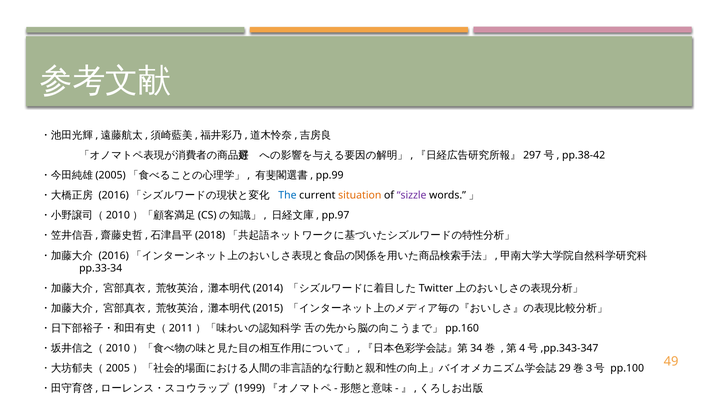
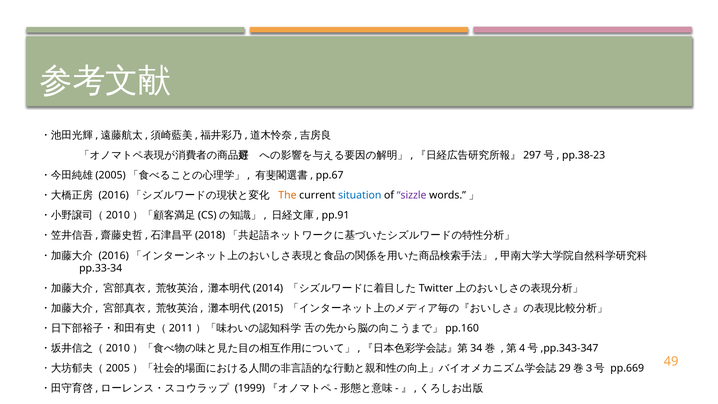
pp.38-42: pp.38-42 -> pp.38-23 (584, 155)
pp.99: pp.99 -> pp.67 (330, 175)
The colour: blue -> orange (287, 195)
situation colour: orange -> blue (360, 195)
pp.97: pp.97 -> pp.91 (336, 215)
pp.100: pp.100 -> pp.669 (627, 368)
